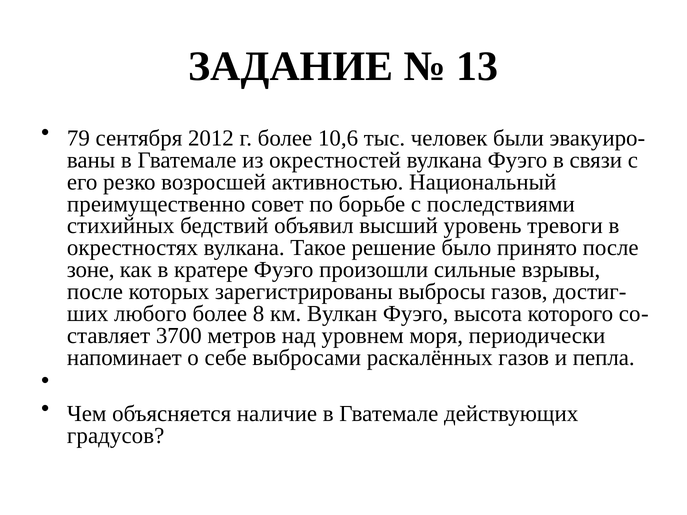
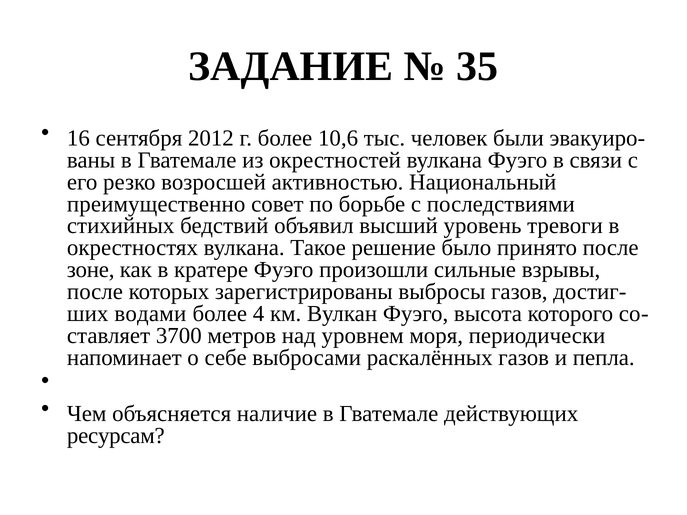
13: 13 -> 35 (477, 67)
79: 79 -> 16 (78, 138)
любого: любого -> водами (150, 314)
8: 8 -> 4 (259, 314)
градусов: градусов -> ресурсам (116, 436)
